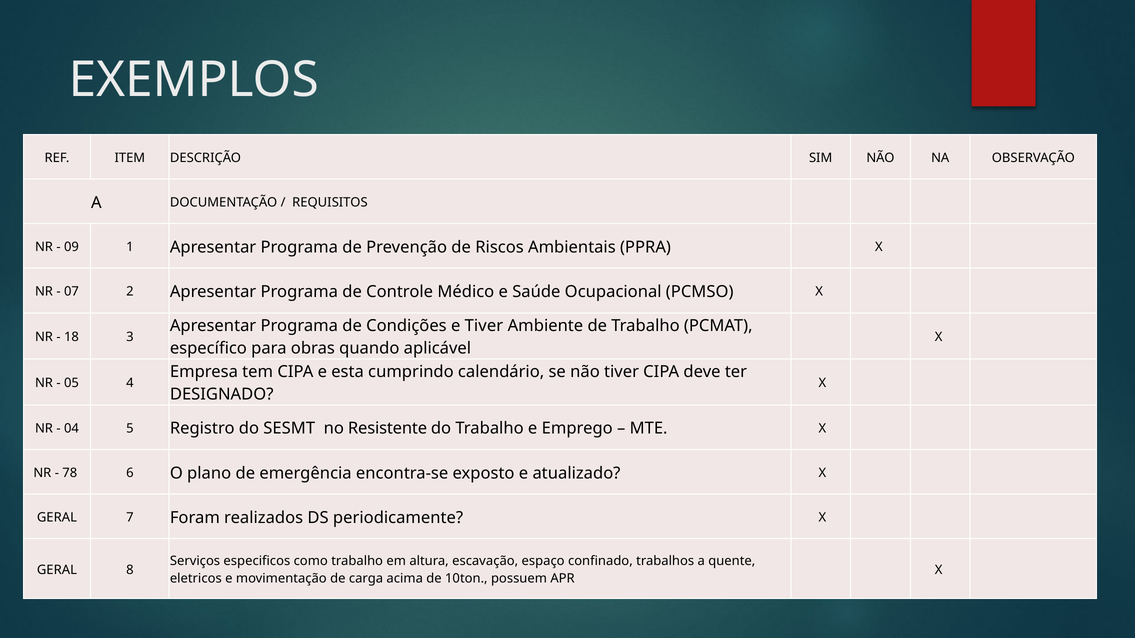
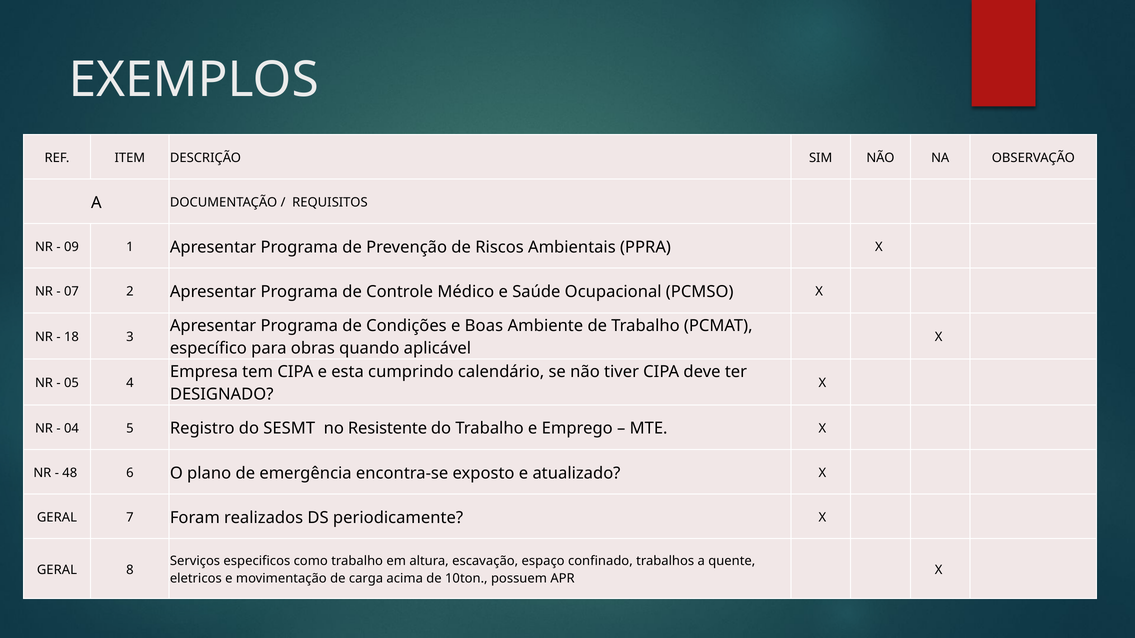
e Tiver: Tiver -> Boas (484, 326)
78: 78 -> 48 (70, 473)
